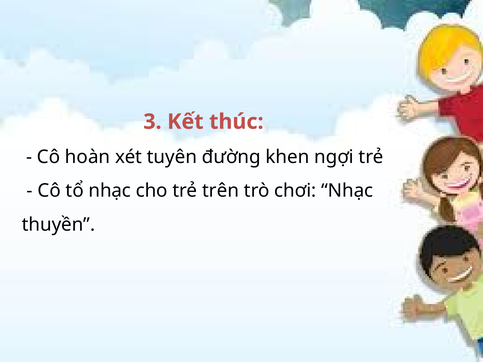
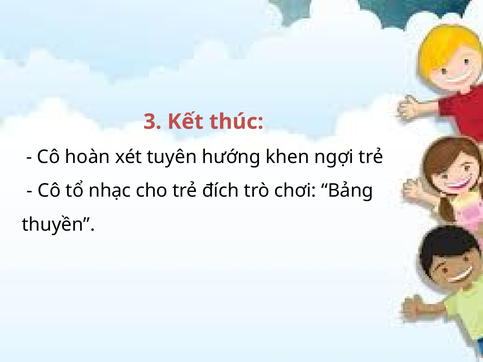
đường: đường -> hướng (231, 157)
trên: trên -> đích (221, 191)
chơi Nhạc: Nhạc -> Bảng (347, 191)
